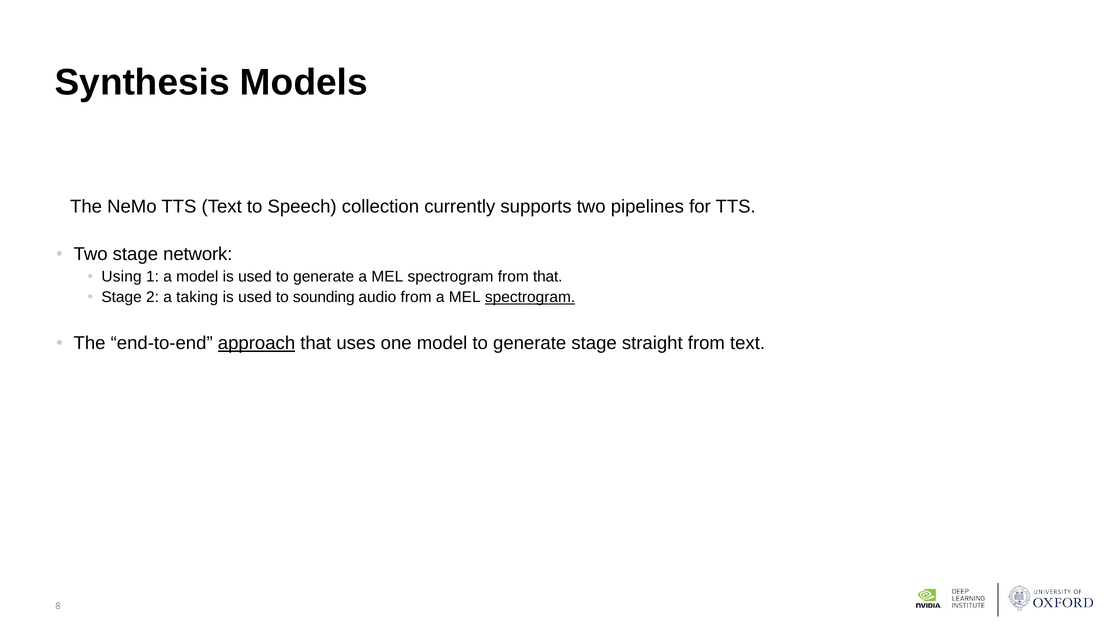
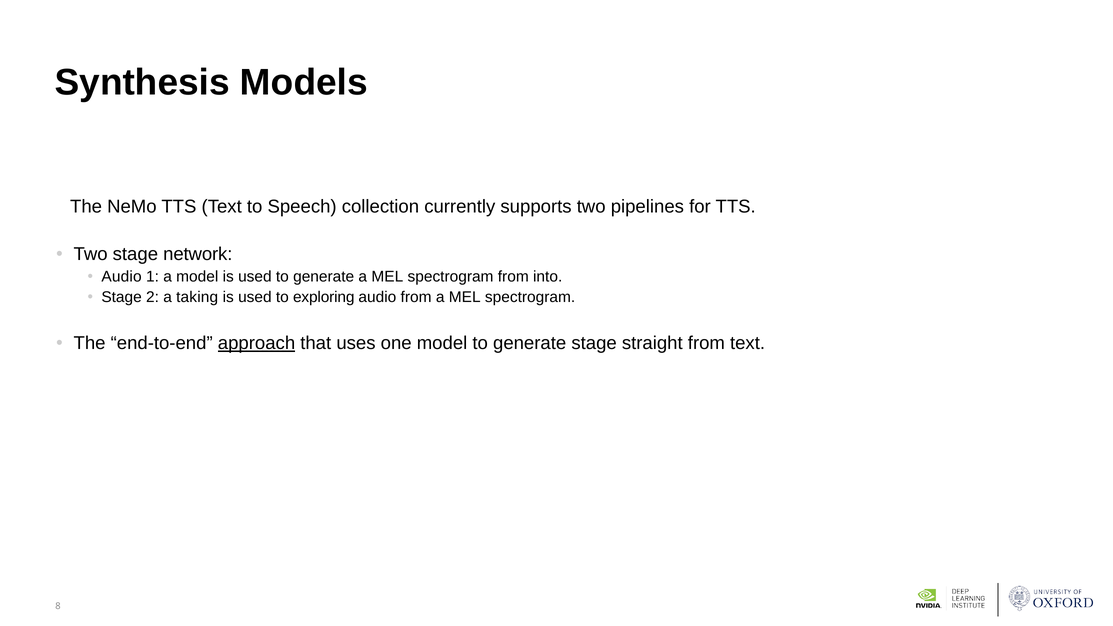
Using: Using -> Audio (122, 277)
from that: that -> into (548, 277)
sounding: sounding -> exploring (324, 297)
spectrogram underline: present -> none (530, 297)
